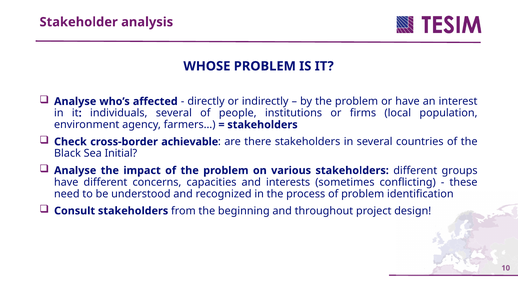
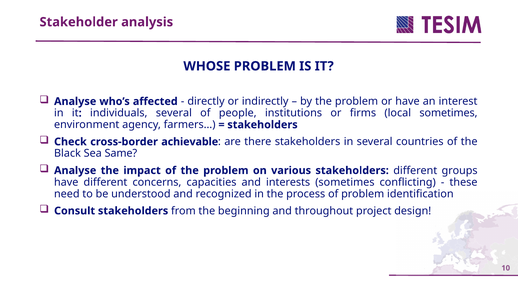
local population: population -> sometimes (449, 113)
Initial: Initial -> Same (121, 154)
